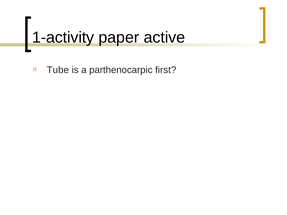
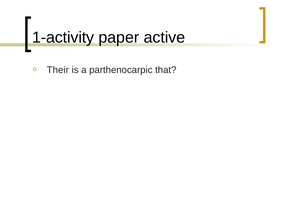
Tube: Tube -> Their (58, 70)
first: first -> that (166, 70)
